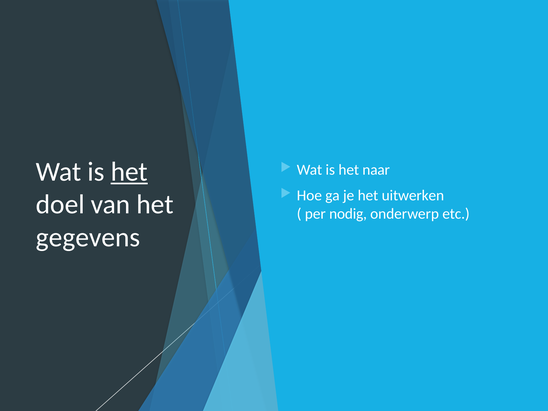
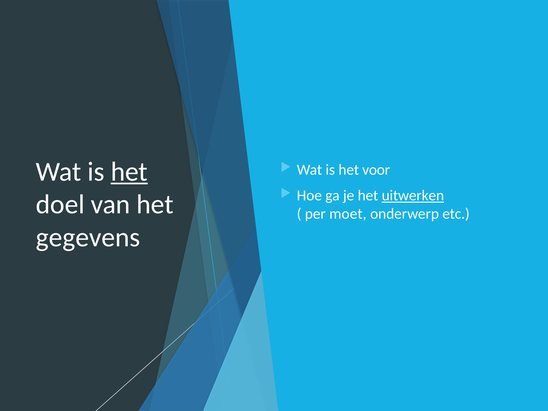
naar: naar -> voor (376, 170)
uitwerken underline: none -> present (413, 196)
nodig: nodig -> moet (348, 214)
